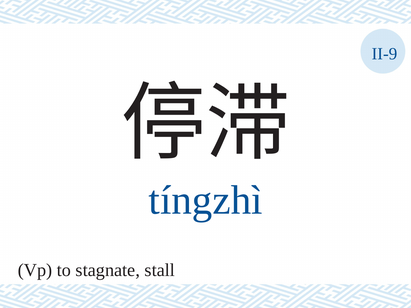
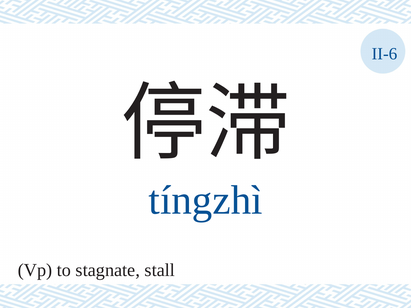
II-9: II-9 -> II-6 (384, 54)
